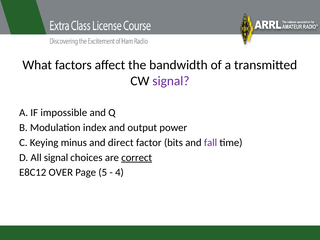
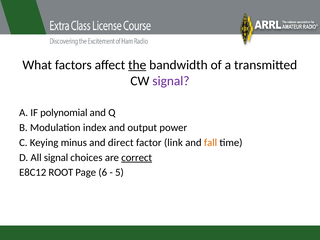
the underline: none -> present (137, 65)
impossible: impossible -> polynomial (64, 113)
bits: bits -> link (173, 143)
fall colour: purple -> orange (211, 143)
OVER: OVER -> ROOT (61, 172)
5: 5 -> 6 (103, 172)
4: 4 -> 5 (119, 172)
